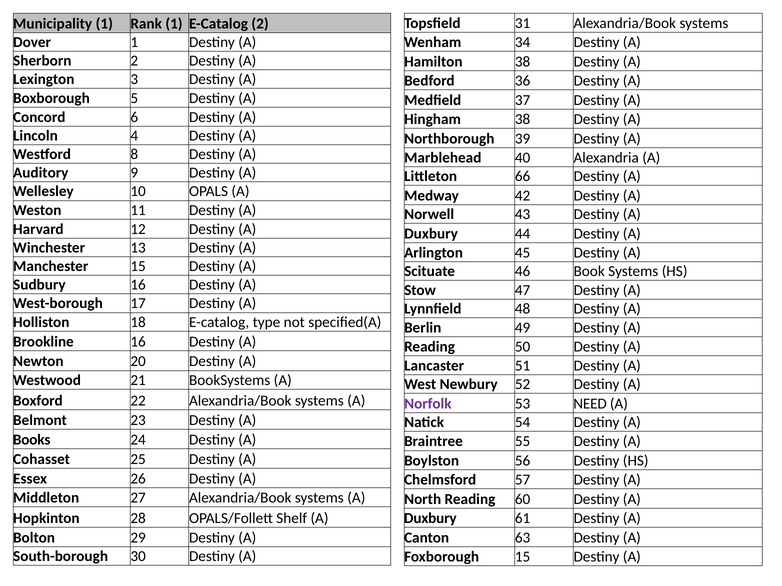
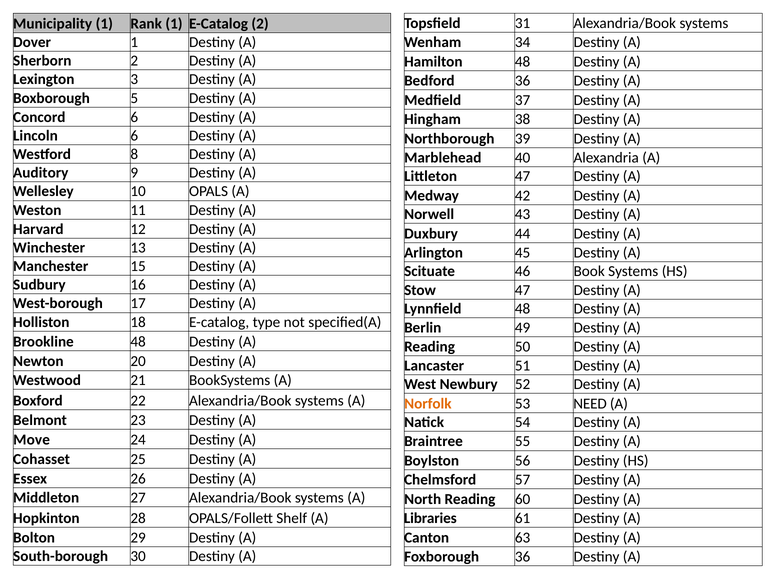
Hamilton 38: 38 -> 48 (523, 62)
Lincoln 4: 4 -> 6 (134, 136)
Littleton 66: 66 -> 47 (523, 177)
Brookline 16: 16 -> 48 (138, 342)
Norfolk colour: purple -> orange (428, 404)
Books: Books -> Move (32, 440)
Duxbury: Duxbury -> Libraries (430, 519)
Foxborough 15: 15 -> 36 (523, 557)
